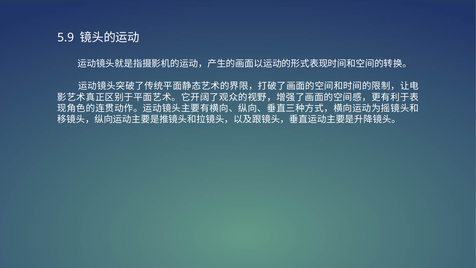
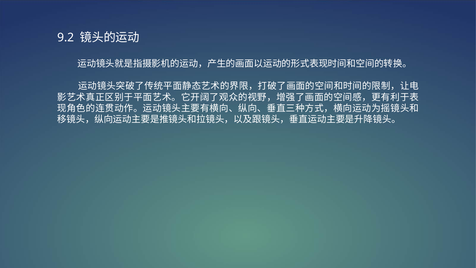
5.9: 5.9 -> 9.2 (66, 38)
